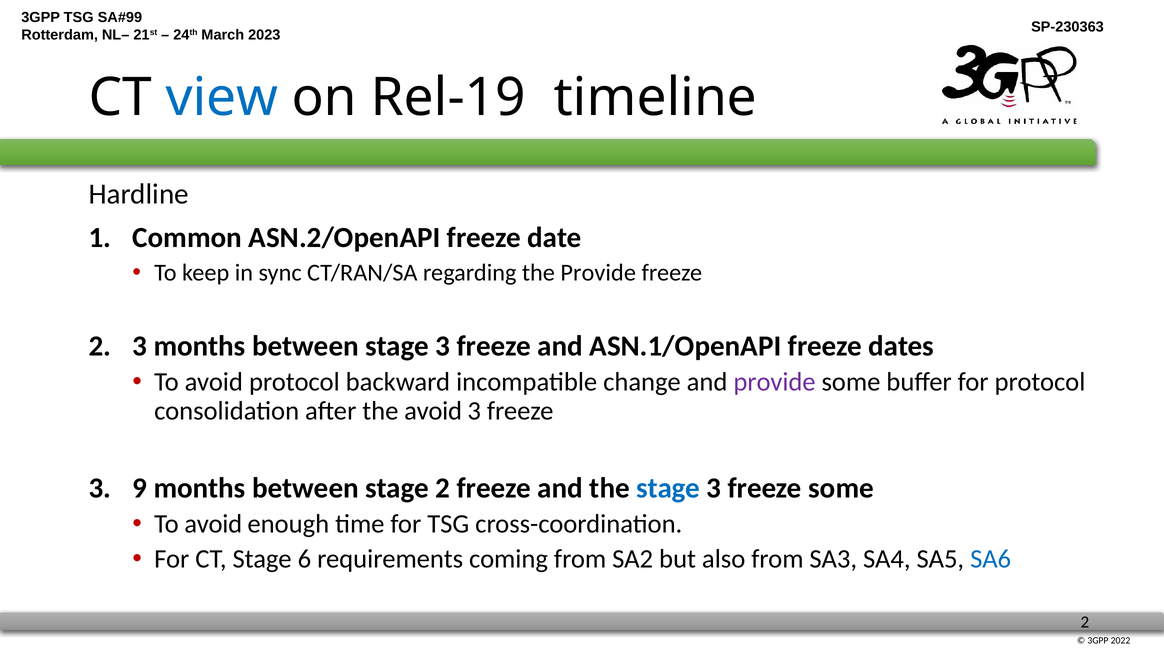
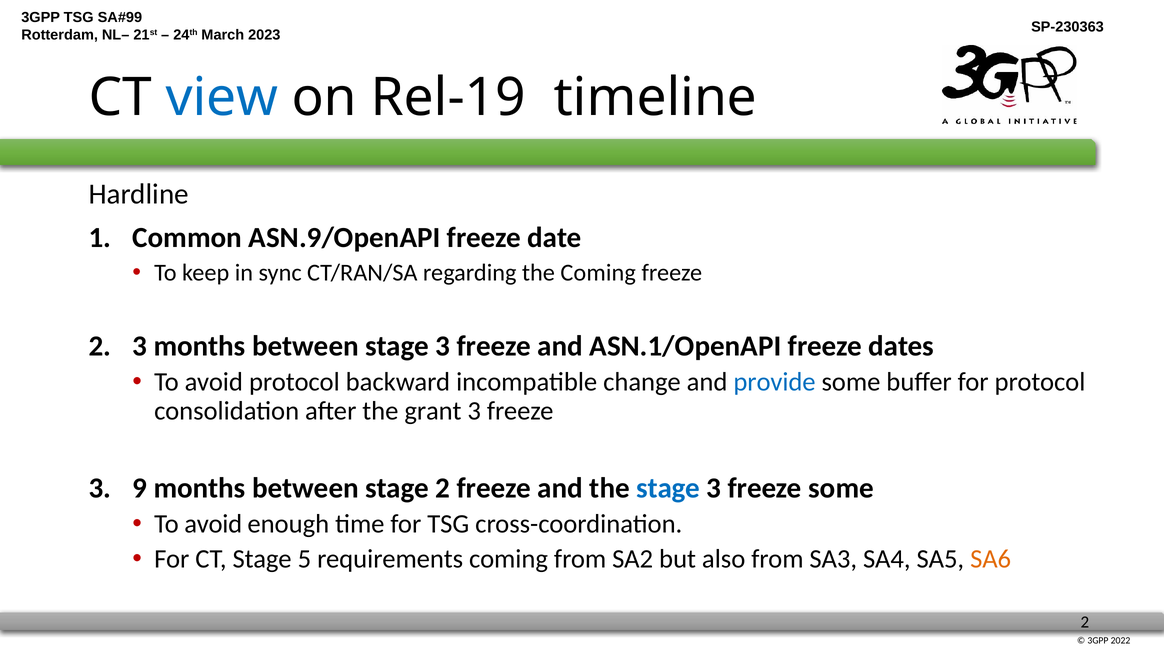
ASN.2/OpenAPI: ASN.2/OpenAPI -> ASN.9/OpenAPI (344, 238)
the Provide: Provide -> Coming (598, 273)
provide colour: purple -> blue (774, 382)
the avoid: avoid -> grant (433, 411)
6: 6 -> 5 (304, 559)
SA6 colour: blue -> orange (991, 559)
